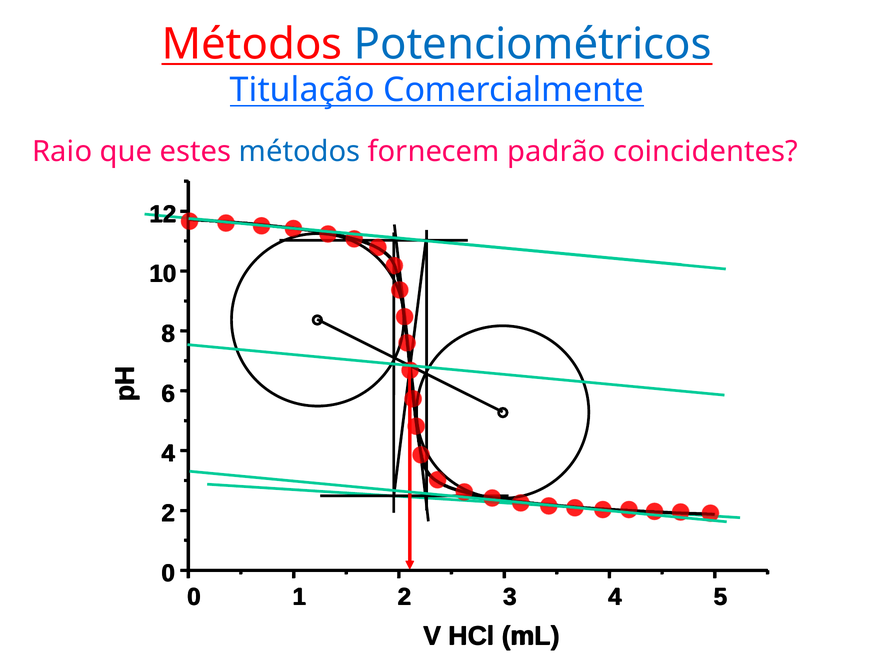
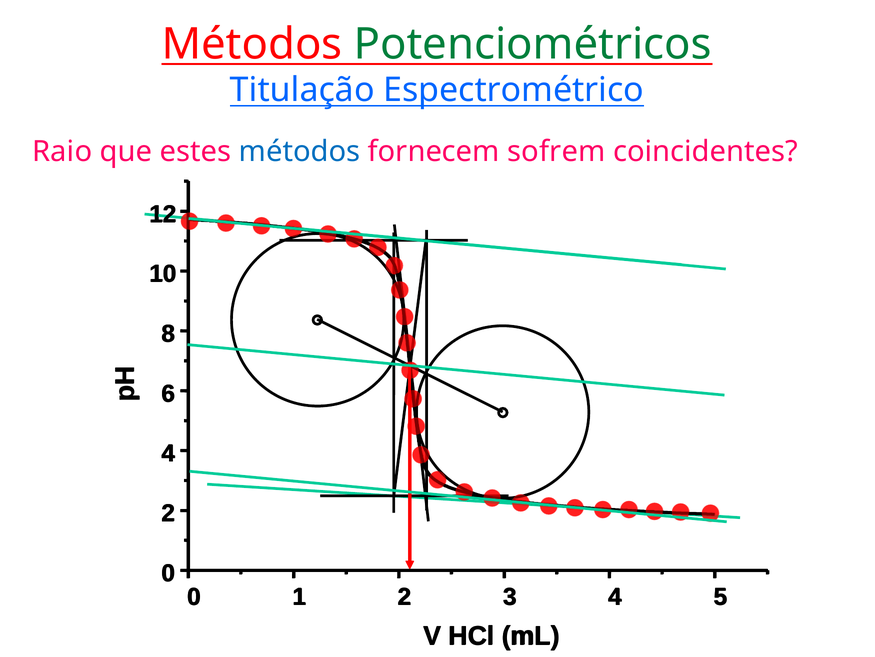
Potenciométricos colour: blue -> green (533, 44)
Comercialmente: Comercialmente -> Espectrométrico (514, 90)
padrão: padrão -> sofrem (556, 151)
